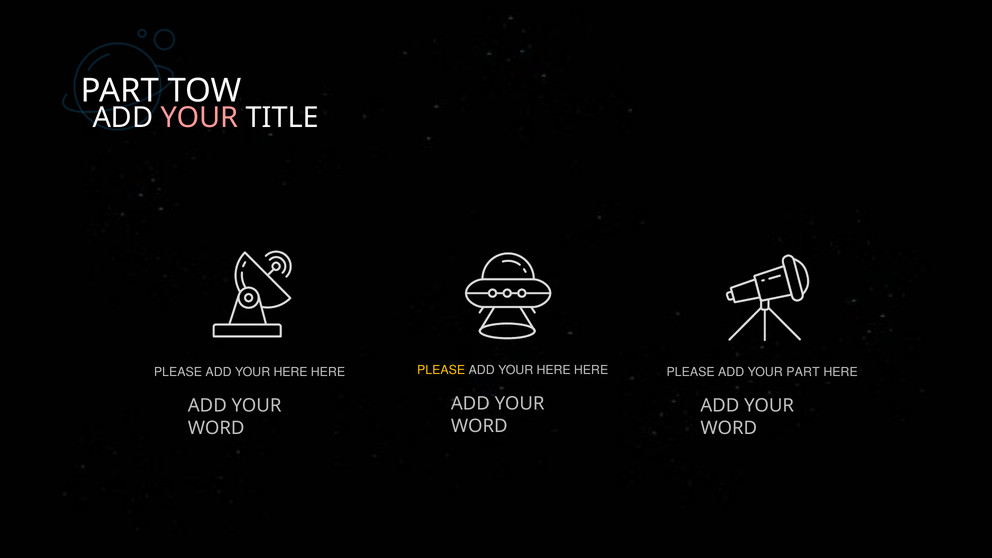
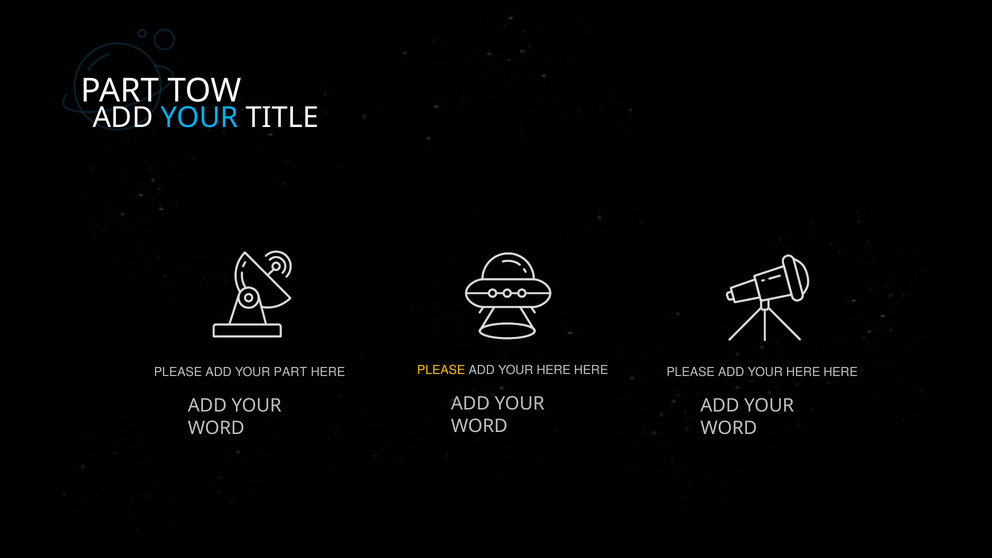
YOUR colour: pink -> light blue (200, 118)
HERE: HERE -> PART (290, 372)
PART: PART -> HERE (803, 372)
